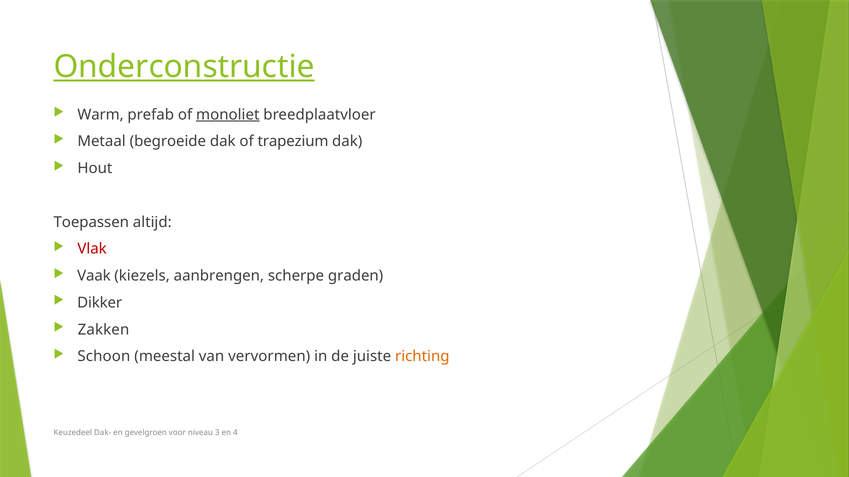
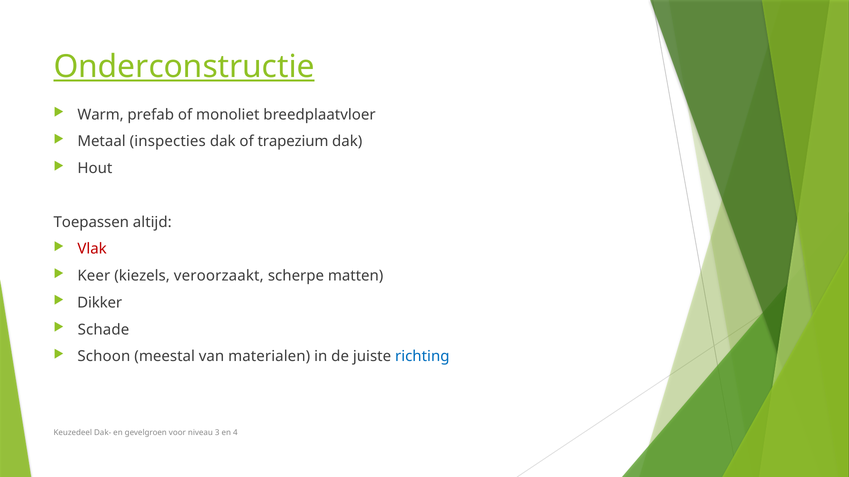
monoliet underline: present -> none (228, 115)
begroeide: begroeide -> inspecties (168, 142)
Vaak: Vaak -> Keer (94, 276)
aanbrengen: aanbrengen -> veroorzaakt (219, 276)
graden: graden -> matten (356, 276)
Zakken: Zakken -> Schade (103, 330)
vervormen: vervormen -> materialen (269, 357)
richting colour: orange -> blue (422, 357)
